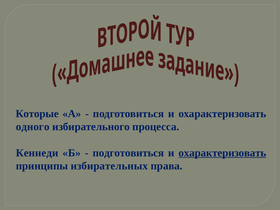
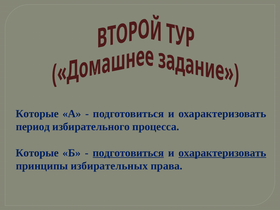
одного: одного -> период (33, 127)
Кеннеди: Кеннеди -> Которые (37, 153)
подготовиться underline: none -> present (128, 153)
